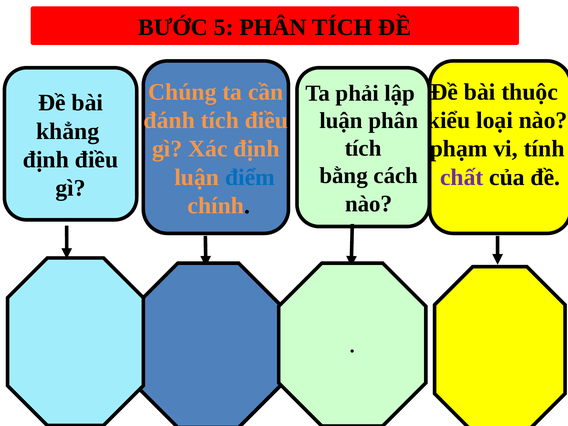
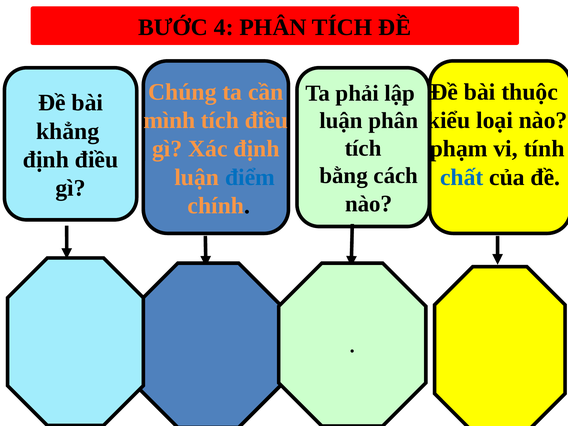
5: 5 -> 4 (224, 27)
đánh: đánh -> mình (169, 120)
chất colour: purple -> blue (462, 177)
